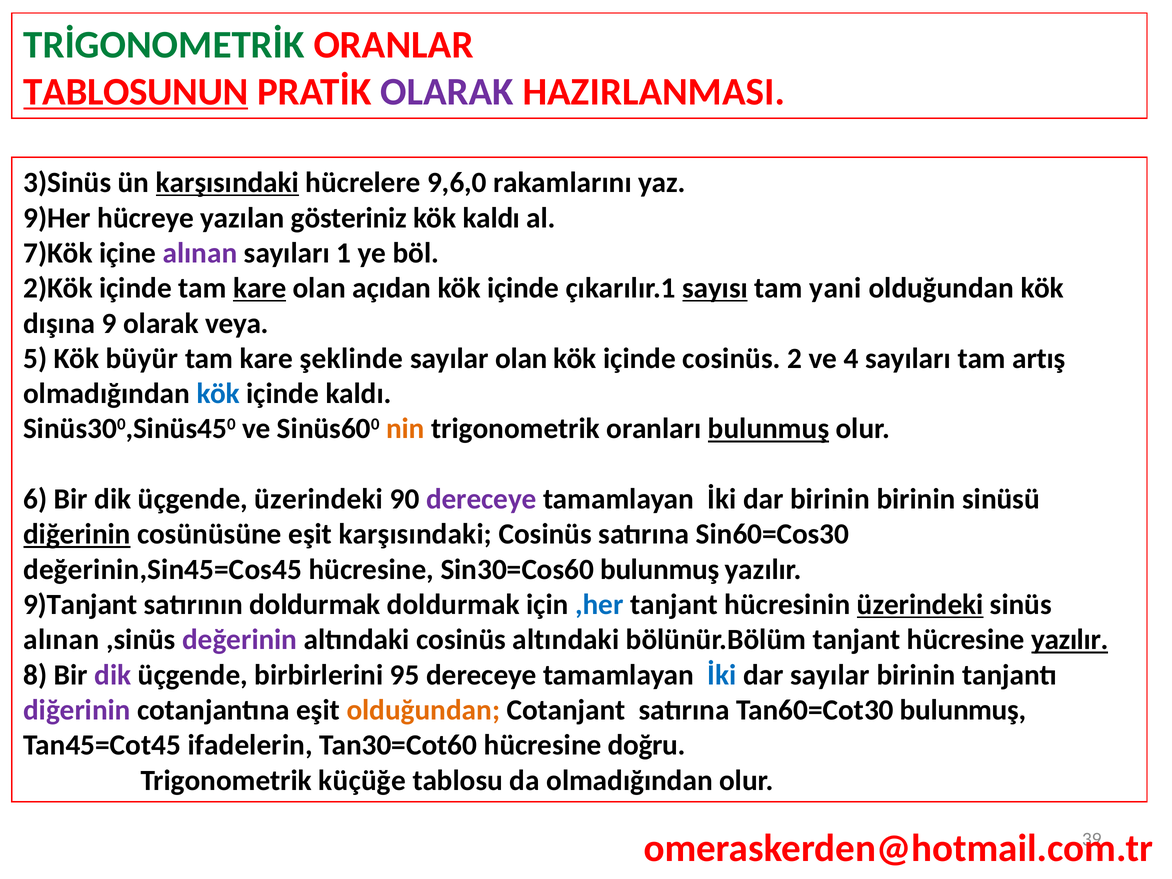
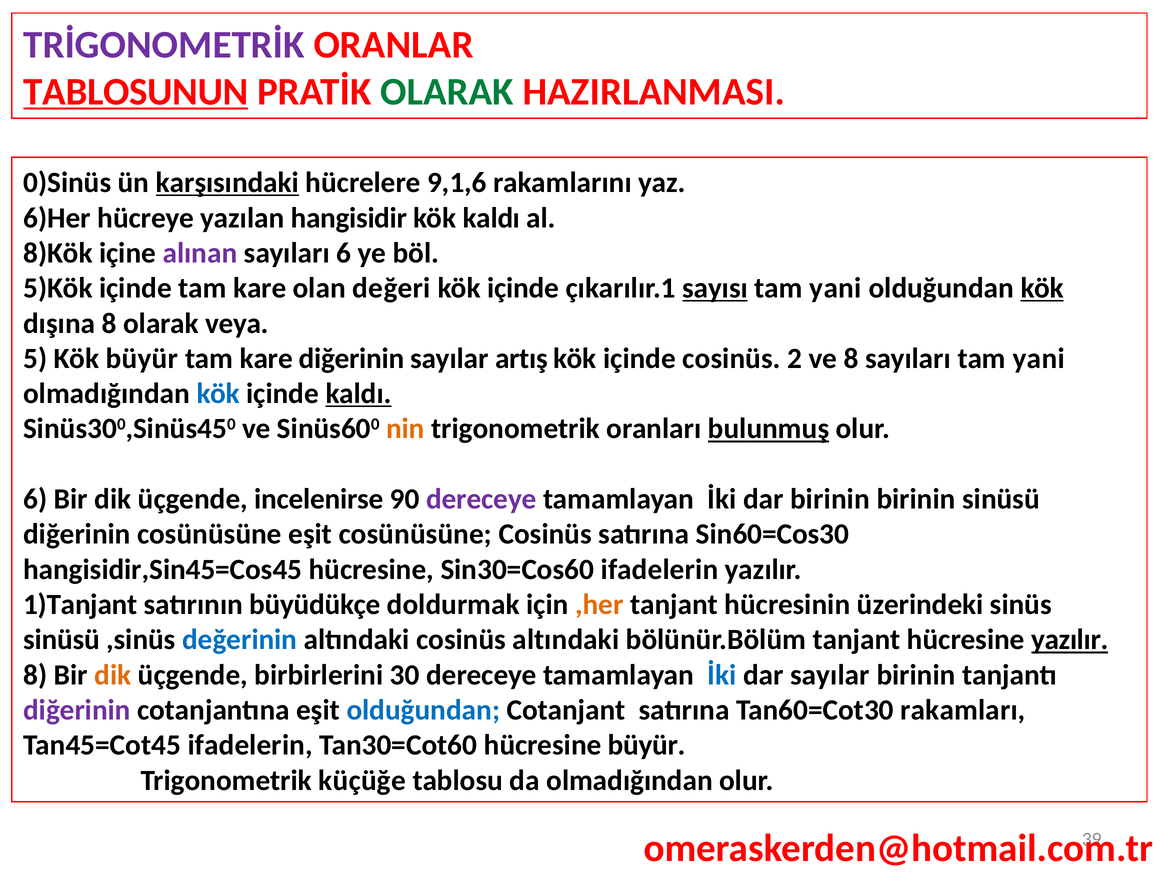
TRİGONOMETRİK colour: green -> purple (164, 45)
OLARAK colour: purple -> green (447, 92)
3)Sinüs: 3)Sinüs -> 0)Sinüs (67, 183)
9,6,0: 9,6,0 -> 9,1,6 (457, 183)
9)Her: 9)Her -> 6)Her (57, 218)
gösteriniz: gösteriniz -> hangisidir (349, 218)
7)Kök: 7)Kök -> 8)Kök (58, 253)
sayıları 1: 1 -> 6 (344, 253)
2)Kök: 2)Kök -> 5)Kök (58, 288)
kare underline: present -> none (260, 288)
açıdan: açıdan -> değeri (392, 288)
kök underline: none -> present (1042, 288)
dışına 9: 9 -> 8 (109, 323)
kare şeklinde: şeklinde -> diğerinin (352, 358)
sayılar olan: olan -> artış (521, 358)
ve 4: 4 -> 8 (851, 358)
sayıları tam artış: artış -> yani (1039, 358)
kaldı underline: none -> present (359, 394)
üçgende üzerindeki: üzerindeki -> incelenirse (319, 499)
diğerinin underline: present -> none (77, 534)
eşit karşısındaki: karşısındaki -> cosünüsüne (415, 534)
değerinin,Sin45=Cos45: değerinin,Sin45=Cos45 -> hangisidir,Sin45=Cos45 (163, 569)
Sin30=Cos60 bulunmuş: bulunmuş -> ifadelerin (660, 569)
9)Tanjant: 9)Tanjant -> 1)Tanjant (80, 605)
satırının doldurmak: doldurmak -> büyüdükçe (315, 605)
,her colour: blue -> orange (599, 605)
üzerindeki underline: present -> none (920, 605)
alınan: alınan -> sinüsü (62, 640)
değerinin colour: purple -> blue (240, 640)
dik colour: purple -> orange (113, 675)
95: 95 -> 30 (405, 675)
olduğundan colour: orange -> blue (423, 710)
Tan60=Cot30 bulunmuş: bulunmuş -> rakamları (963, 710)
hücresine doğru: doğru -> büyür (647, 745)
